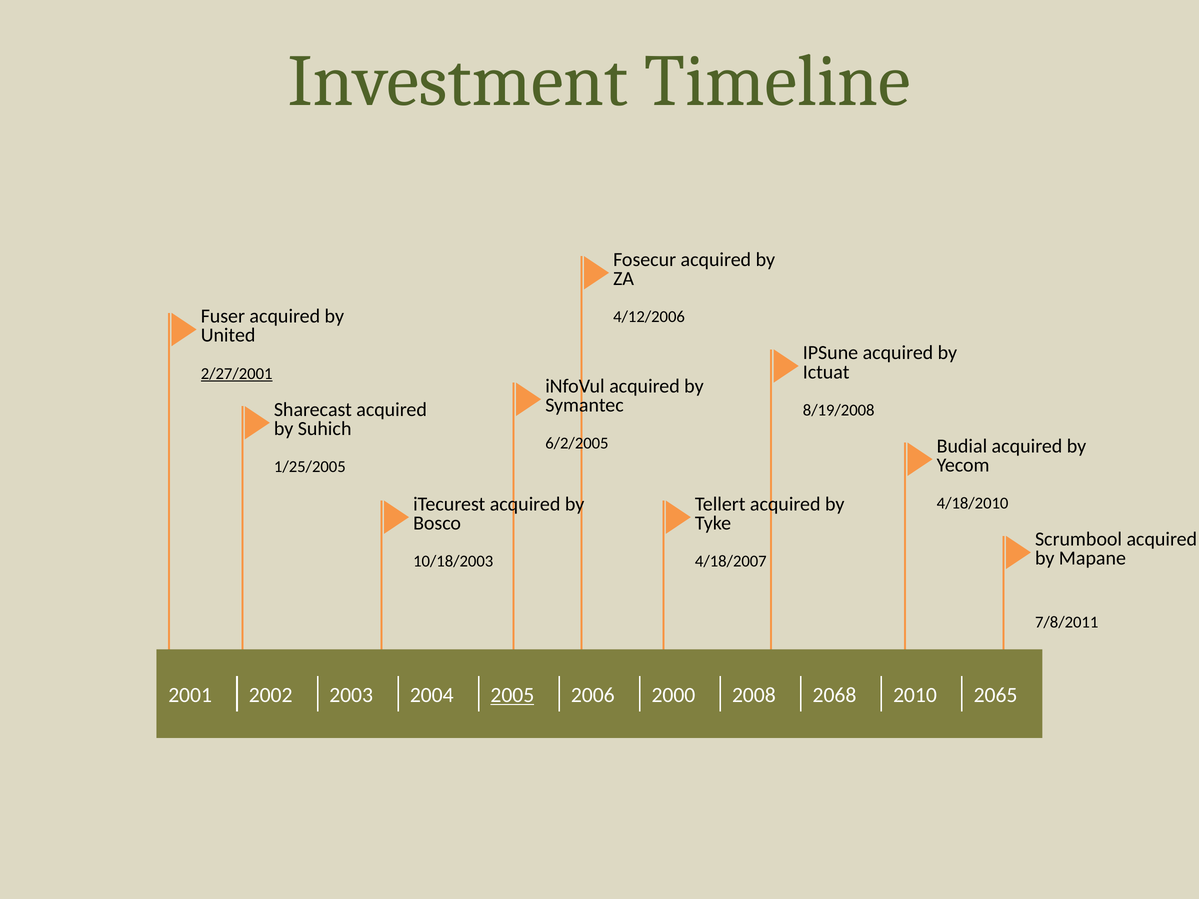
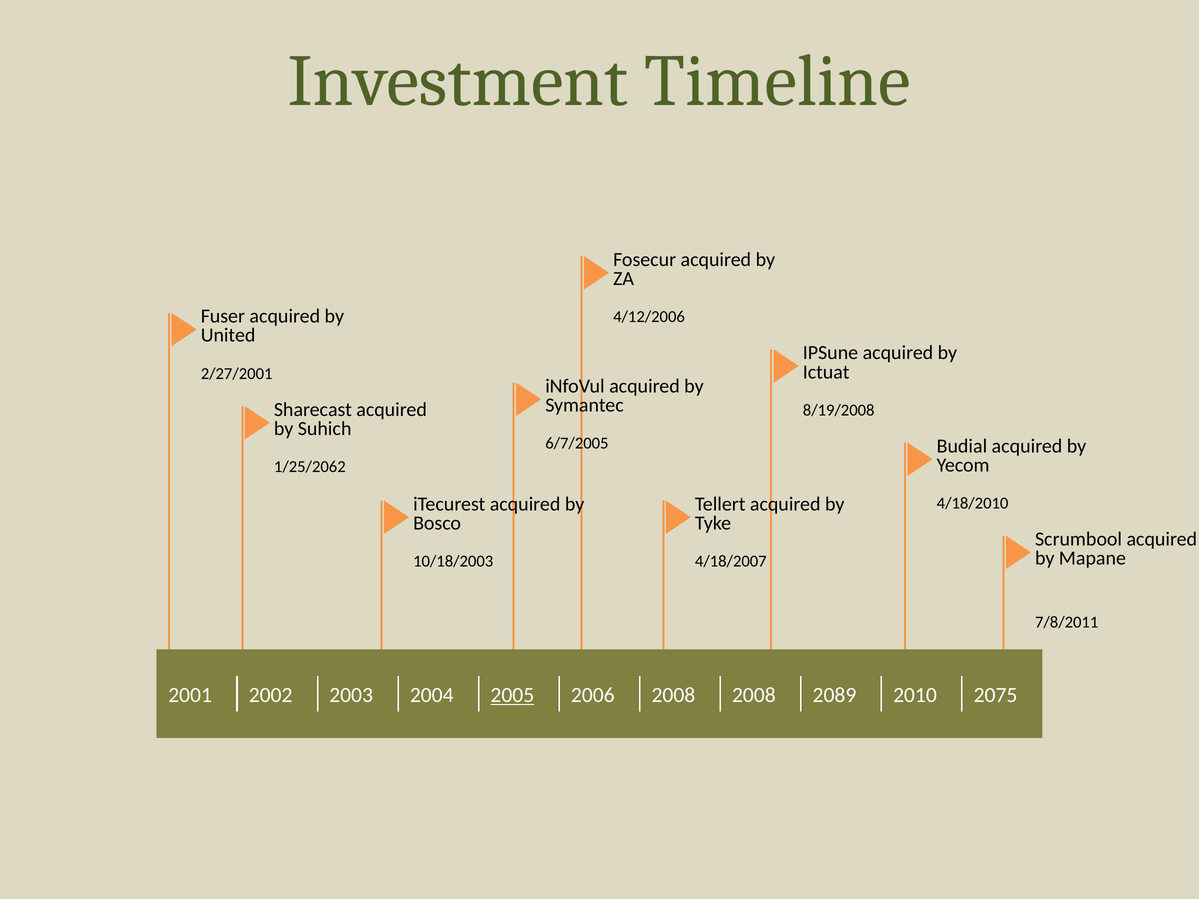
2/27/2001 underline: present -> none (237, 374)
6/2/2005: 6/2/2005 -> 6/7/2005 (577, 444)
1/25/2005: 1/25/2005 -> 1/25/2062 (310, 467)
2006 2000: 2000 -> 2008 (673, 695)
2068: 2068 -> 2089 (834, 695)
2065: 2065 -> 2075 (996, 695)
